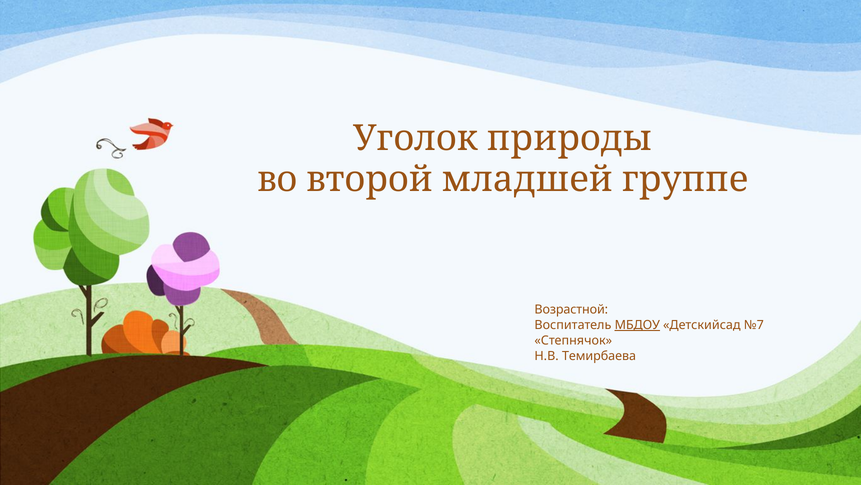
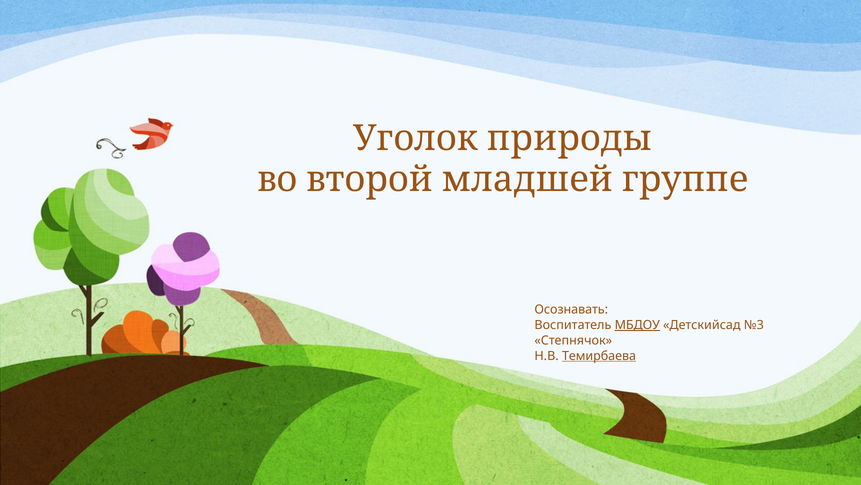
Возрастной: Возрастной -> Осознавать (571, 309)
№7: №7 -> №3 (754, 325)
Темирбаева underline: none -> present (599, 355)
